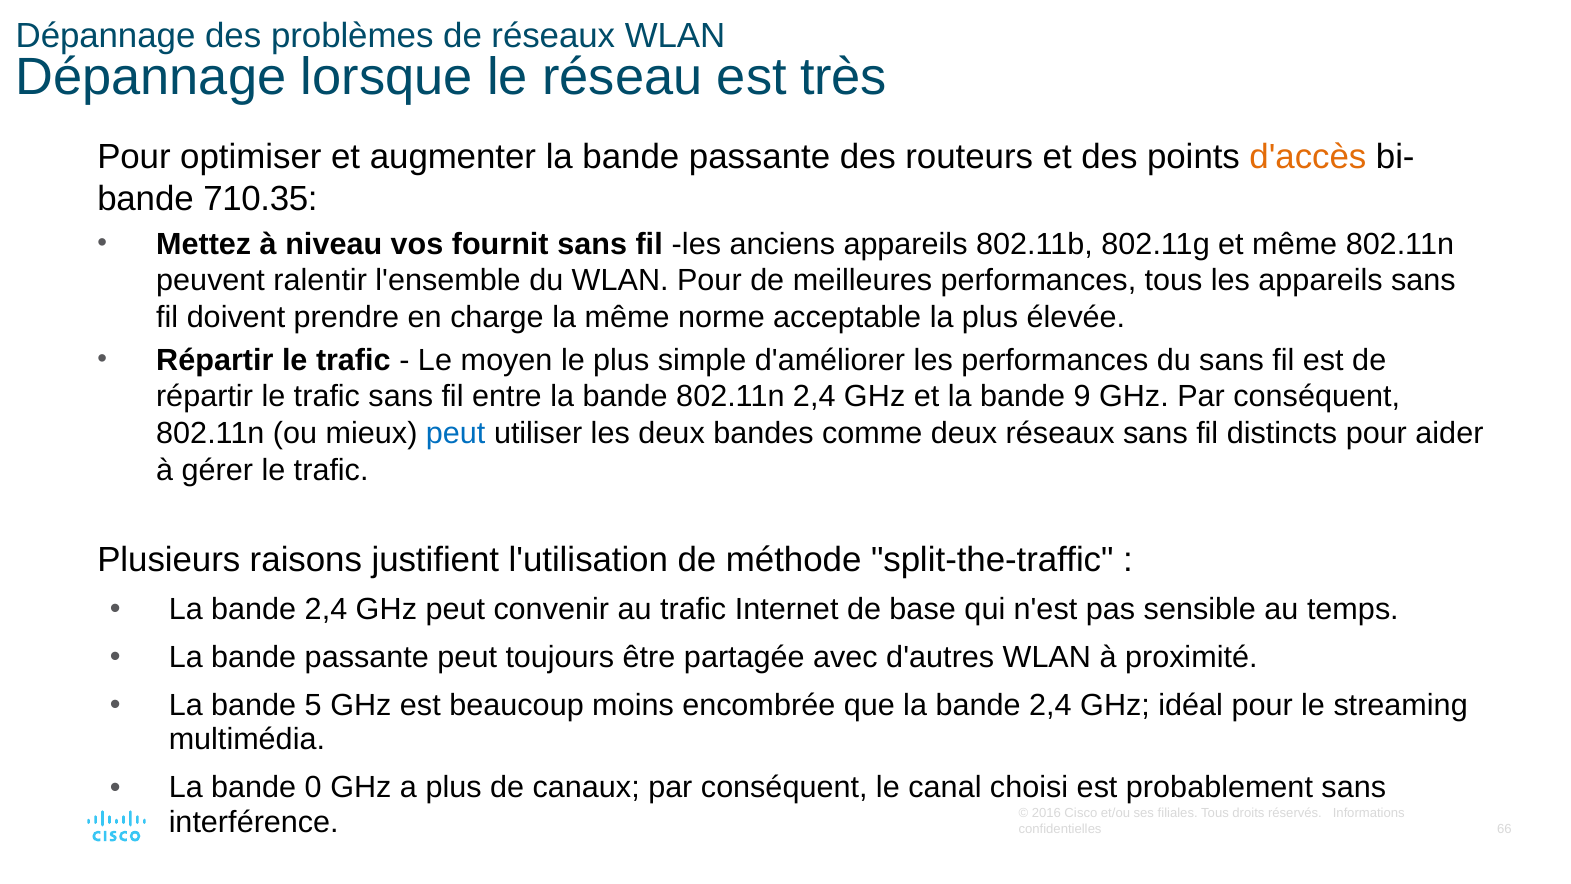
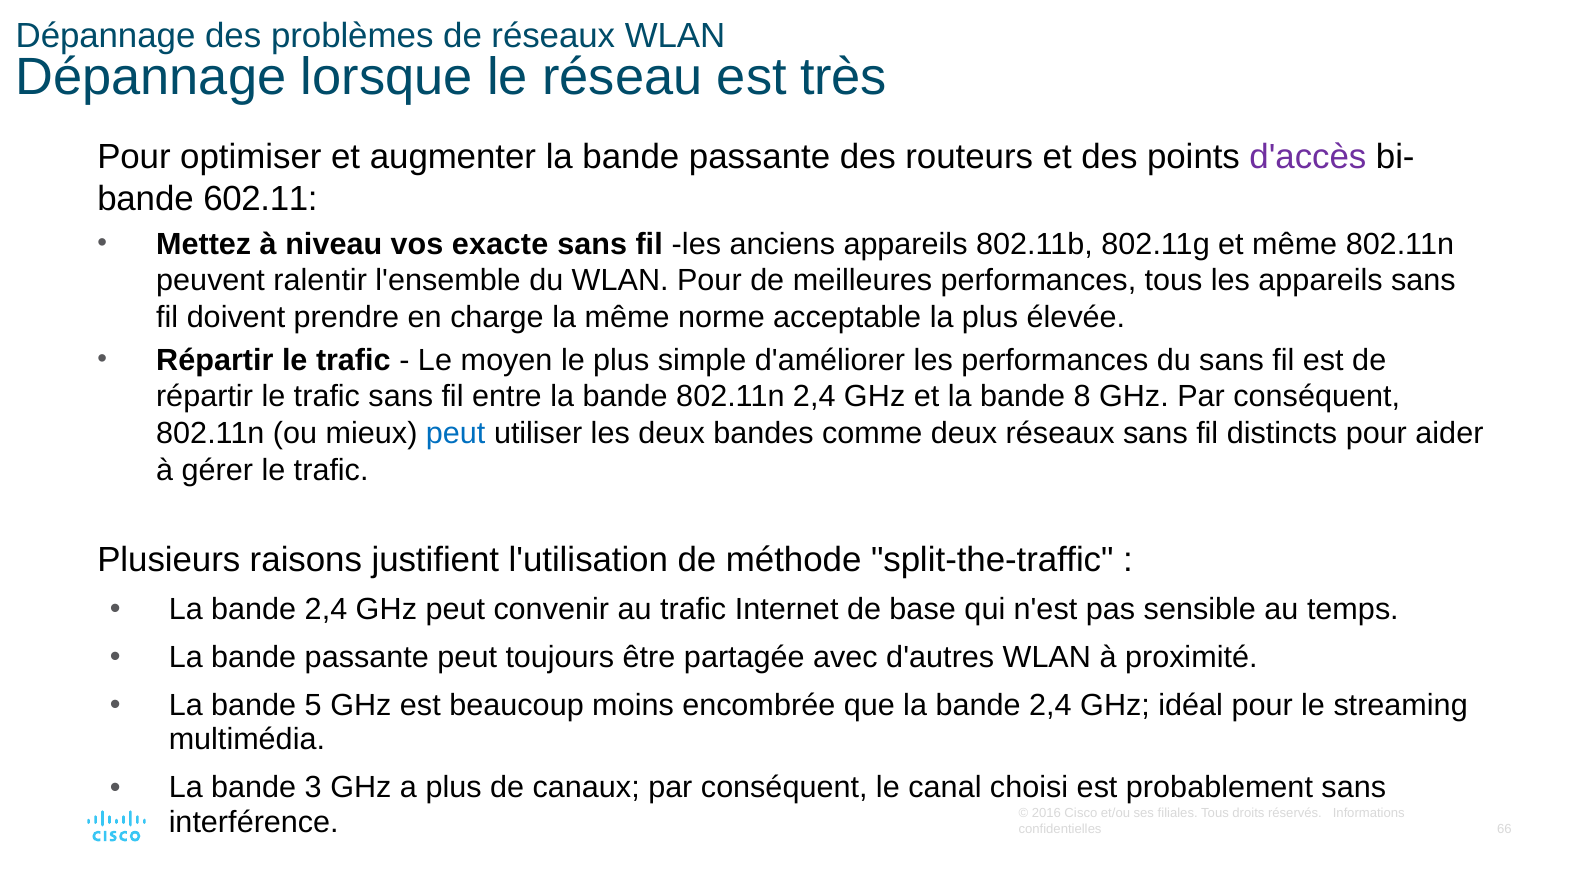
d'accès colour: orange -> purple (1308, 157)
710.35: 710.35 -> 602.11 (260, 199)
fournit: fournit -> exacte (500, 244)
9: 9 -> 8 (1082, 397)
0: 0 -> 3 (313, 788)
